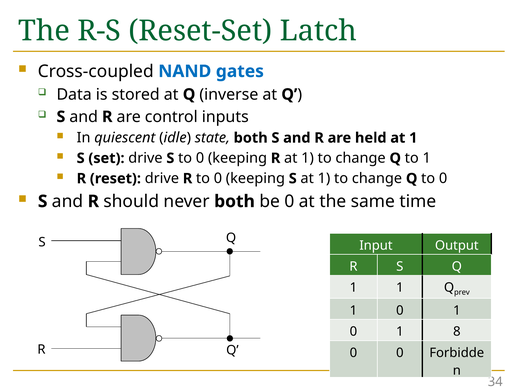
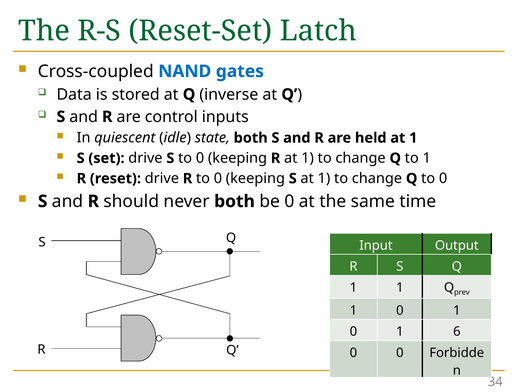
8: 8 -> 6 (457, 331)
